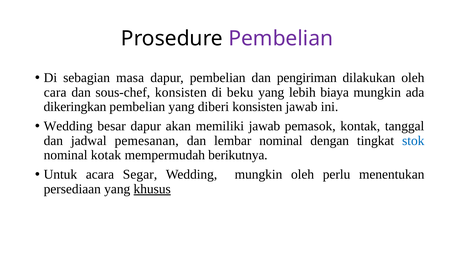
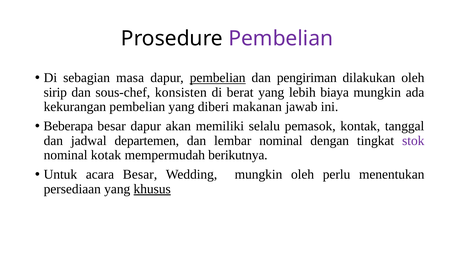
pembelian underline: none -> present (218, 78)
cara: cara -> sirip (55, 92)
beku: beku -> berat (240, 92)
dikeringkan: dikeringkan -> kekurangan (75, 107)
diberi konsisten: konsisten -> makanan (257, 107)
Wedding: Wedding -> Beberapa (68, 126)
memiliki jawab: jawab -> selalu (264, 126)
pemesanan: pemesanan -> departemen (147, 141)
stok colour: blue -> purple (413, 141)
acara Segar: Segar -> Besar (140, 174)
